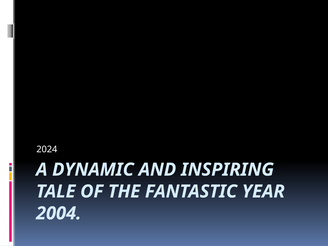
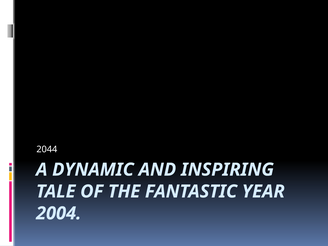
2024: 2024 -> 2044 (47, 149)
